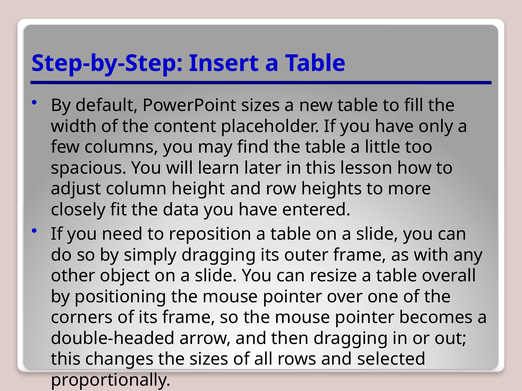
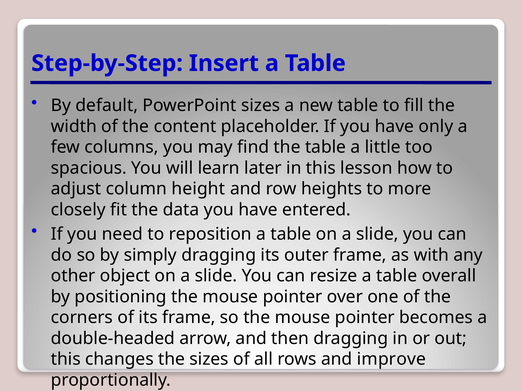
selected: selected -> improve (391, 360)
